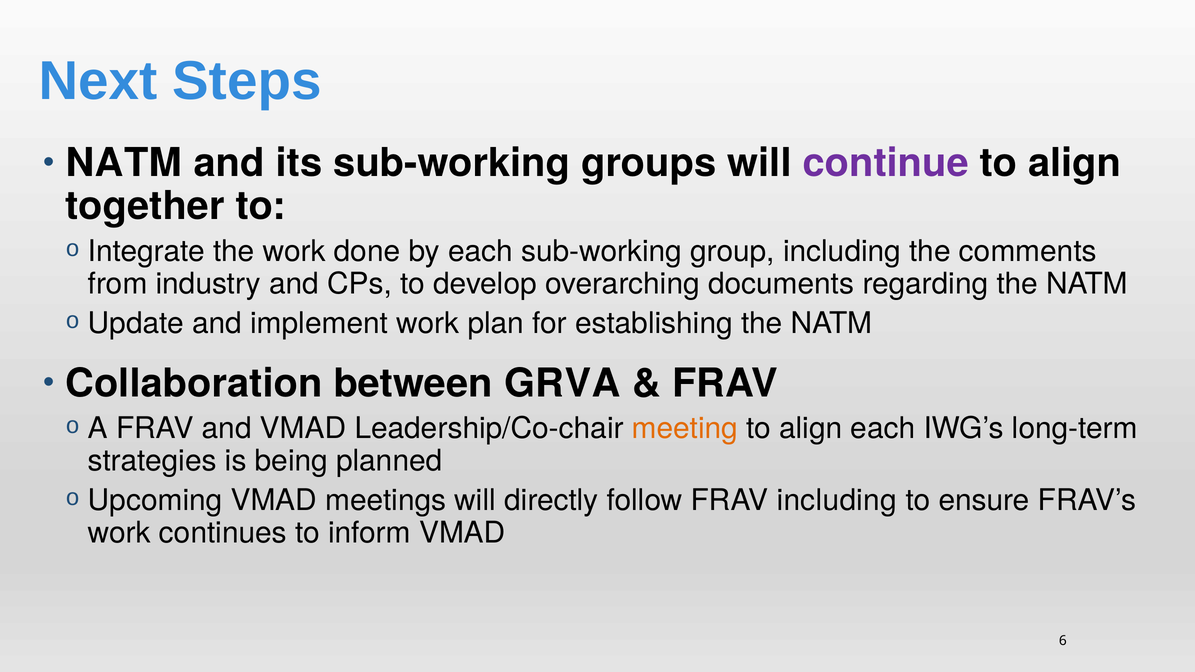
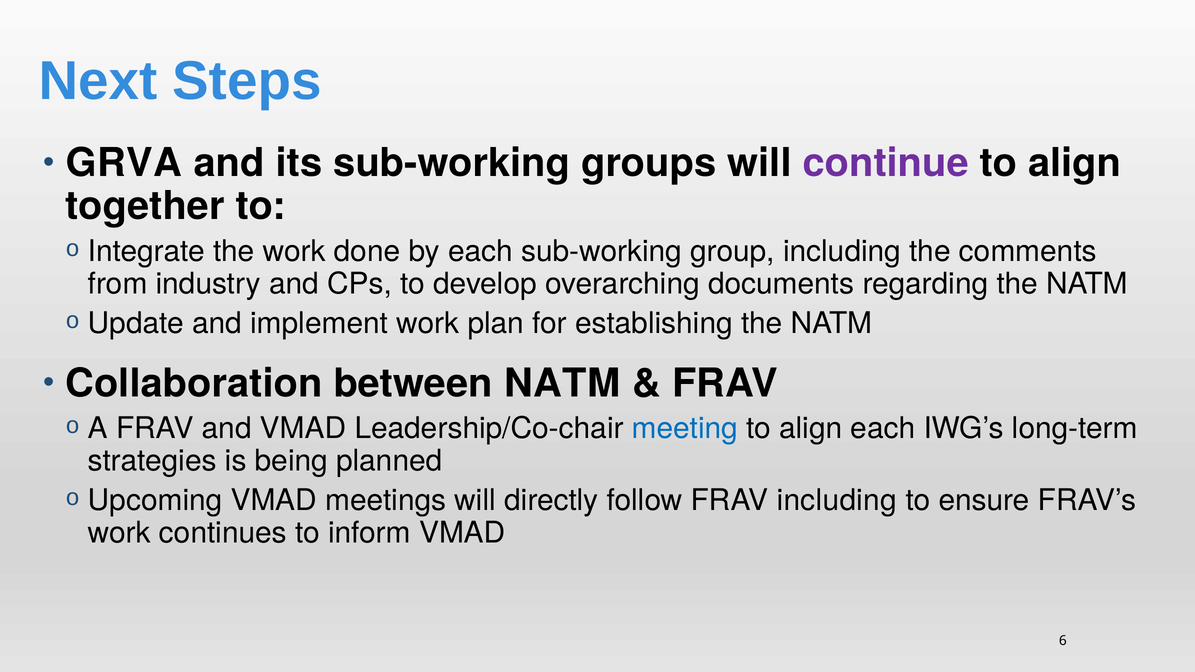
NATM: NATM -> GRVA (124, 163)
between GRVA: GRVA -> NATM (562, 384)
meeting colour: orange -> blue (685, 429)
